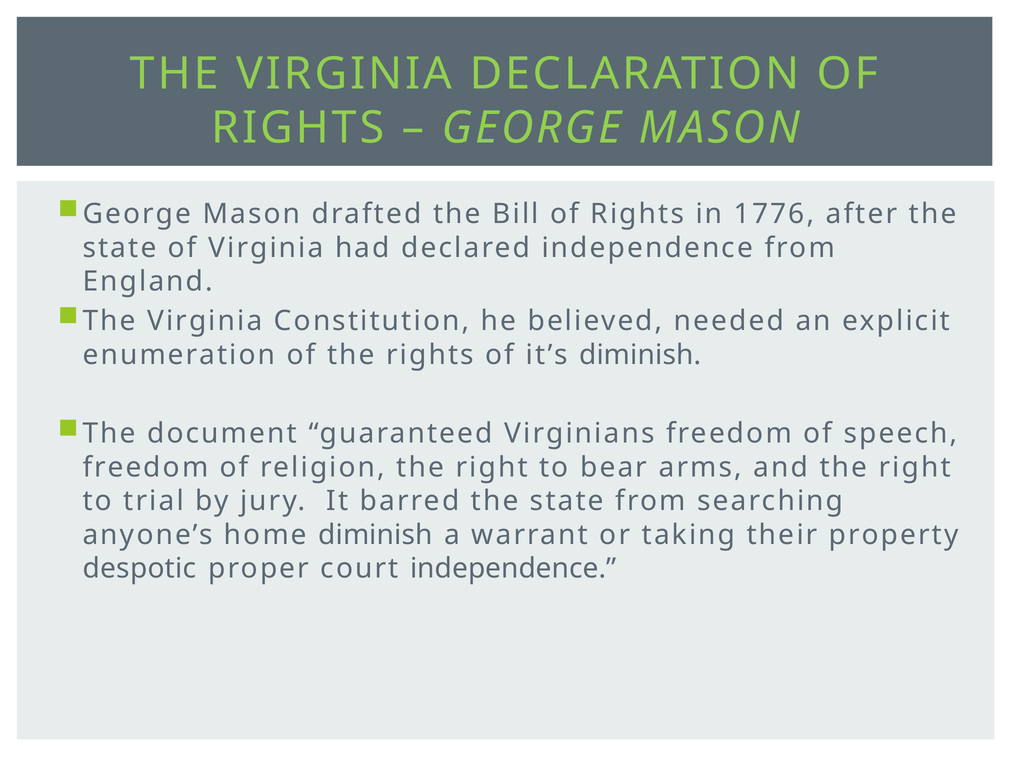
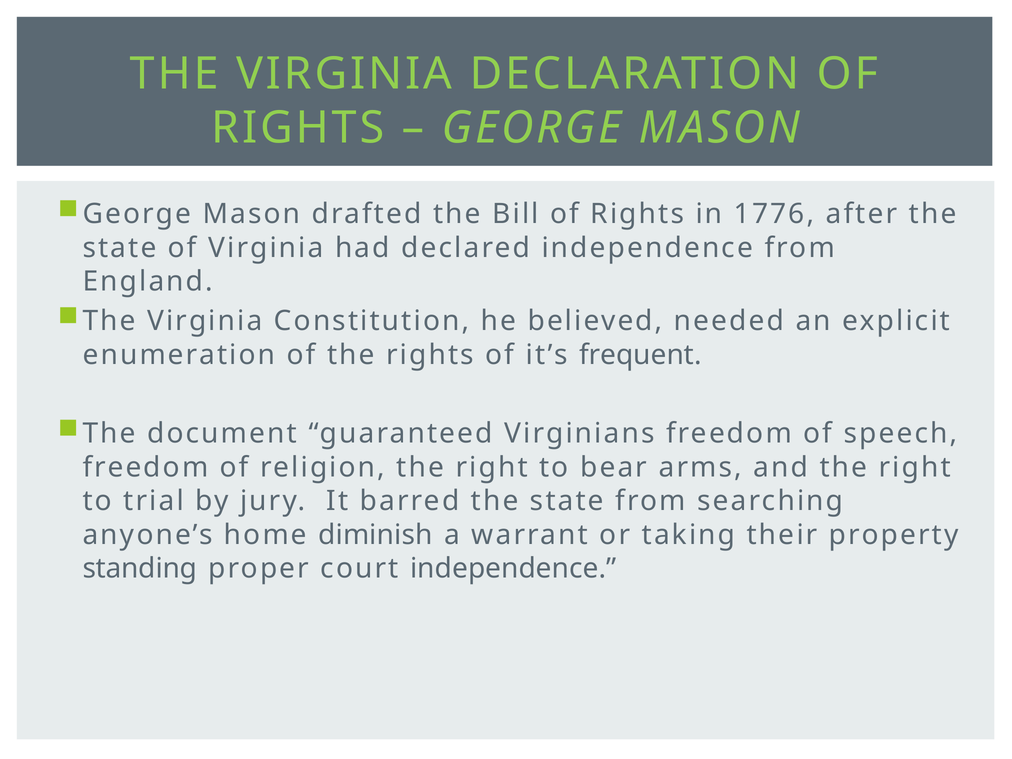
it’s diminish: diminish -> frequent (640, 355)
despotic: despotic -> standing (140, 568)
